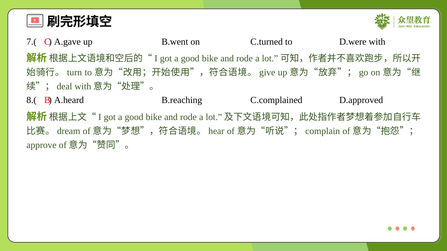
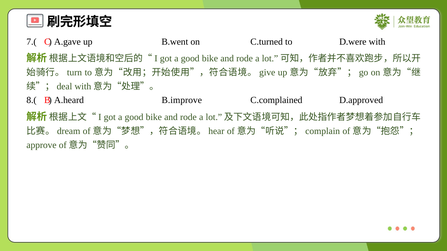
B.reaching: B.reaching -> B.improve (182, 100)
